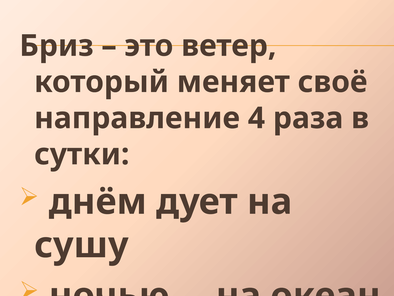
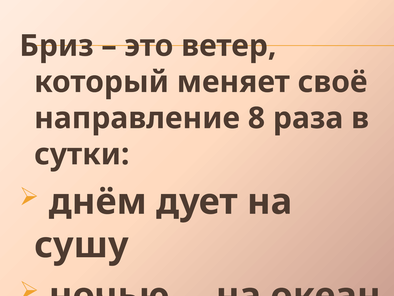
4: 4 -> 8 (256, 118)
